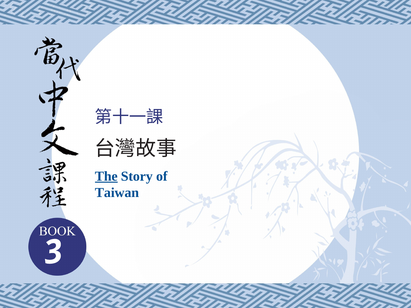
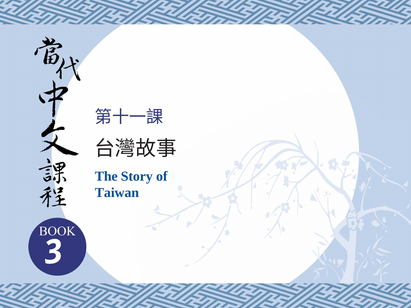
The underline: present -> none (106, 176)
